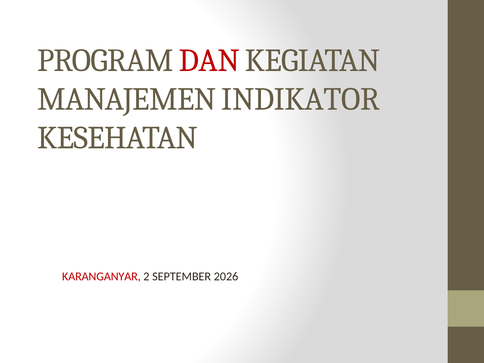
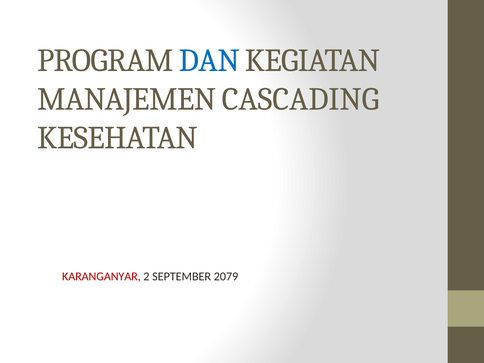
DAN colour: red -> blue (209, 60)
INDIKATOR: INDIKATOR -> CASCADING (301, 99)
2026: 2026 -> 2079 (226, 277)
